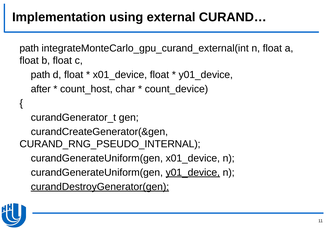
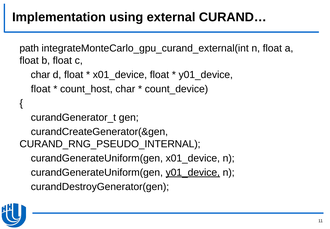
path: path -> char (40, 75)
after: after -> float (41, 89)
curandDestroyGenerator(gen underline: present -> none (100, 186)
